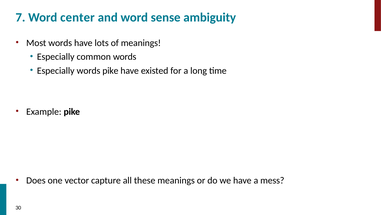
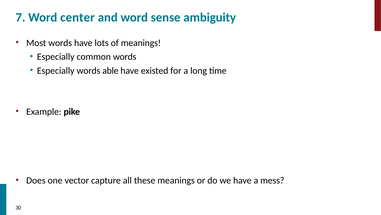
words pike: pike -> able (110, 70)
